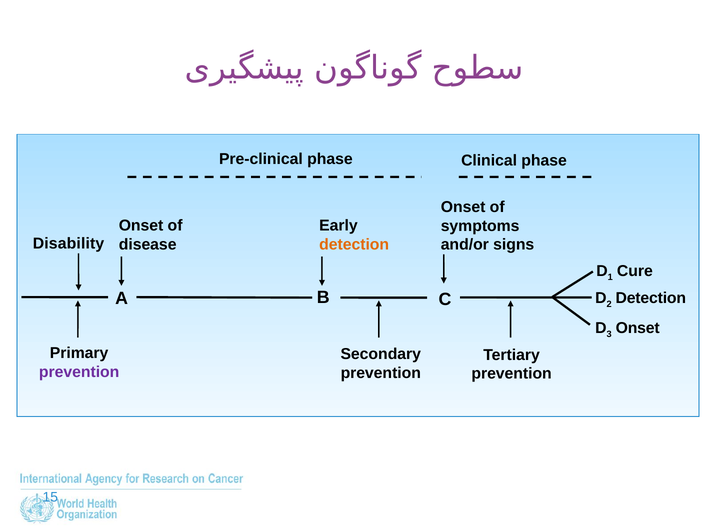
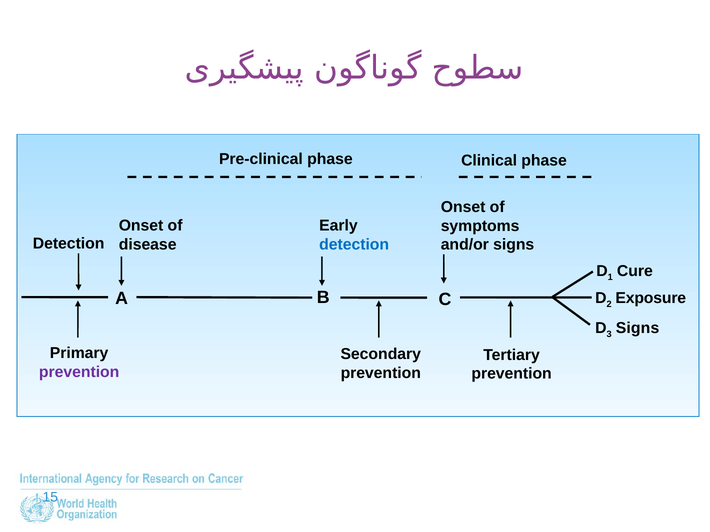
Disability: Disability -> Detection (69, 244)
detection colour: orange -> blue (354, 245)
Detection: Detection -> Exposure (651, 298)
Onset: Onset -> Signs (638, 328)
